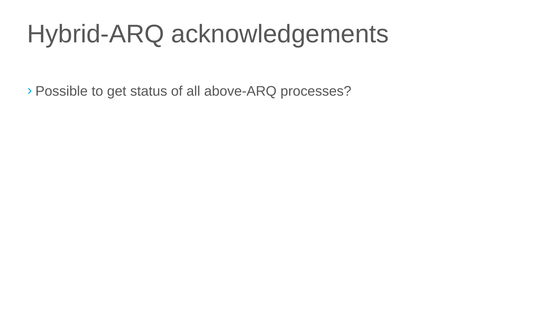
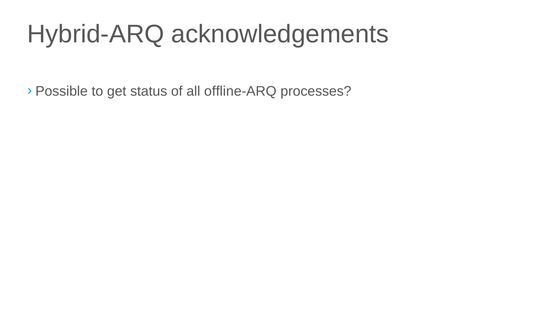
above-ARQ: above-ARQ -> offline-ARQ (240, 91)
